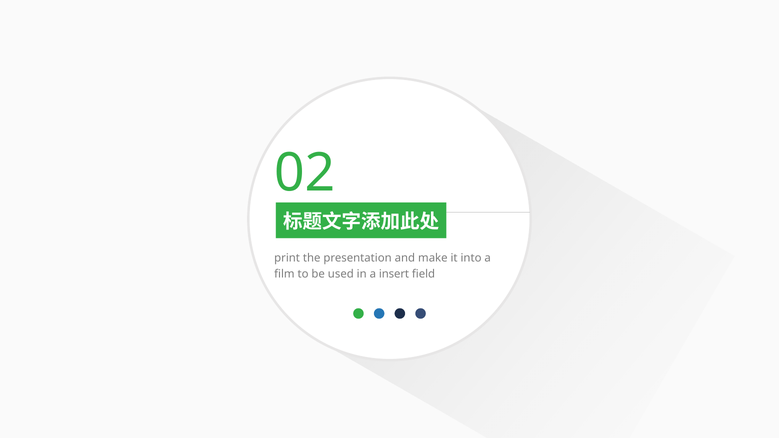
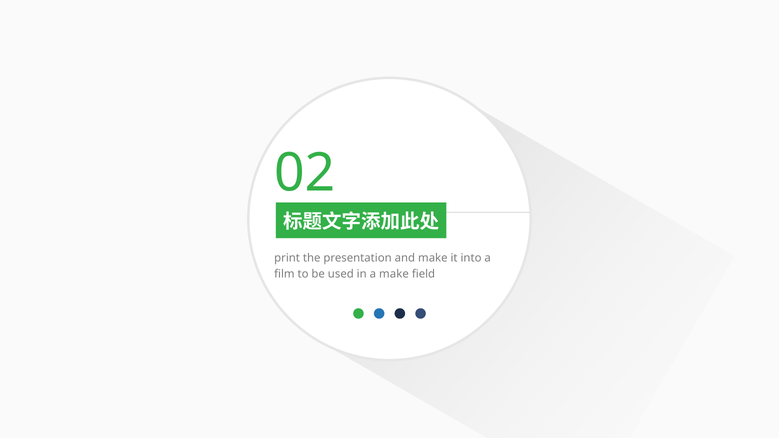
a insert: insert -> make (394, 274)
